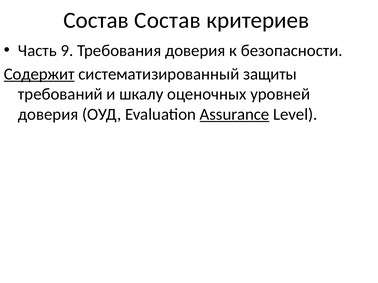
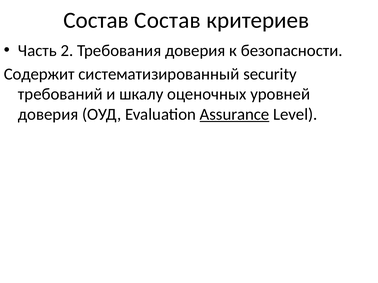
9: 9 -> 2 (67, 51)
Содержит underline: present -> none (39, 74)
защиты: защиты -> security (270, 74)
